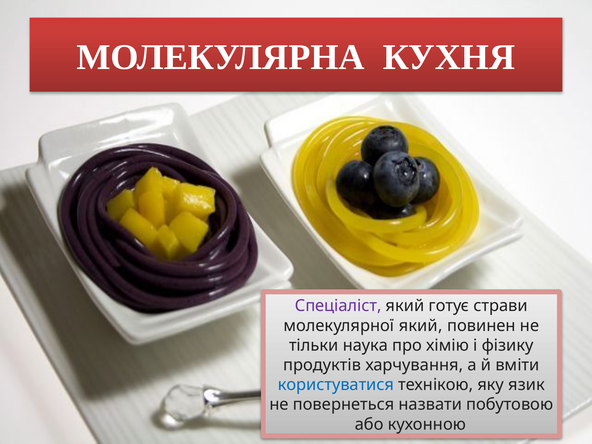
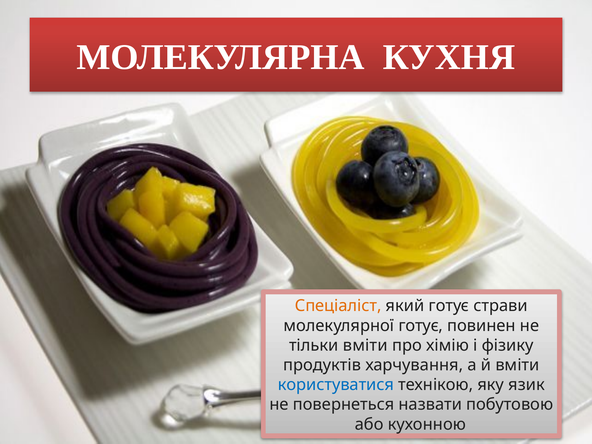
Спеціаліст colour: purple -> orange (338, 306)
молекулярної який: який -> готує (421, 326)
тільки наука: наука -> вміти (365, 345)
